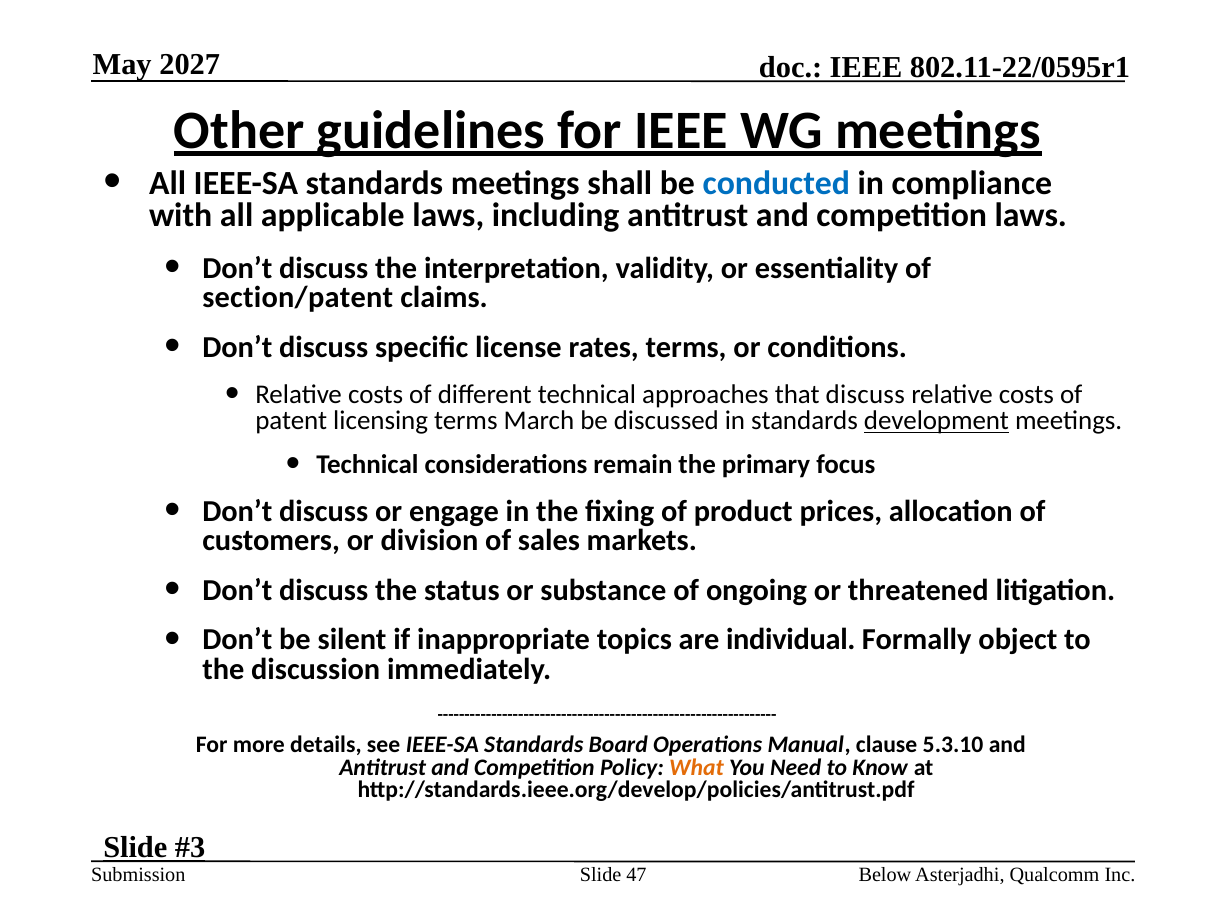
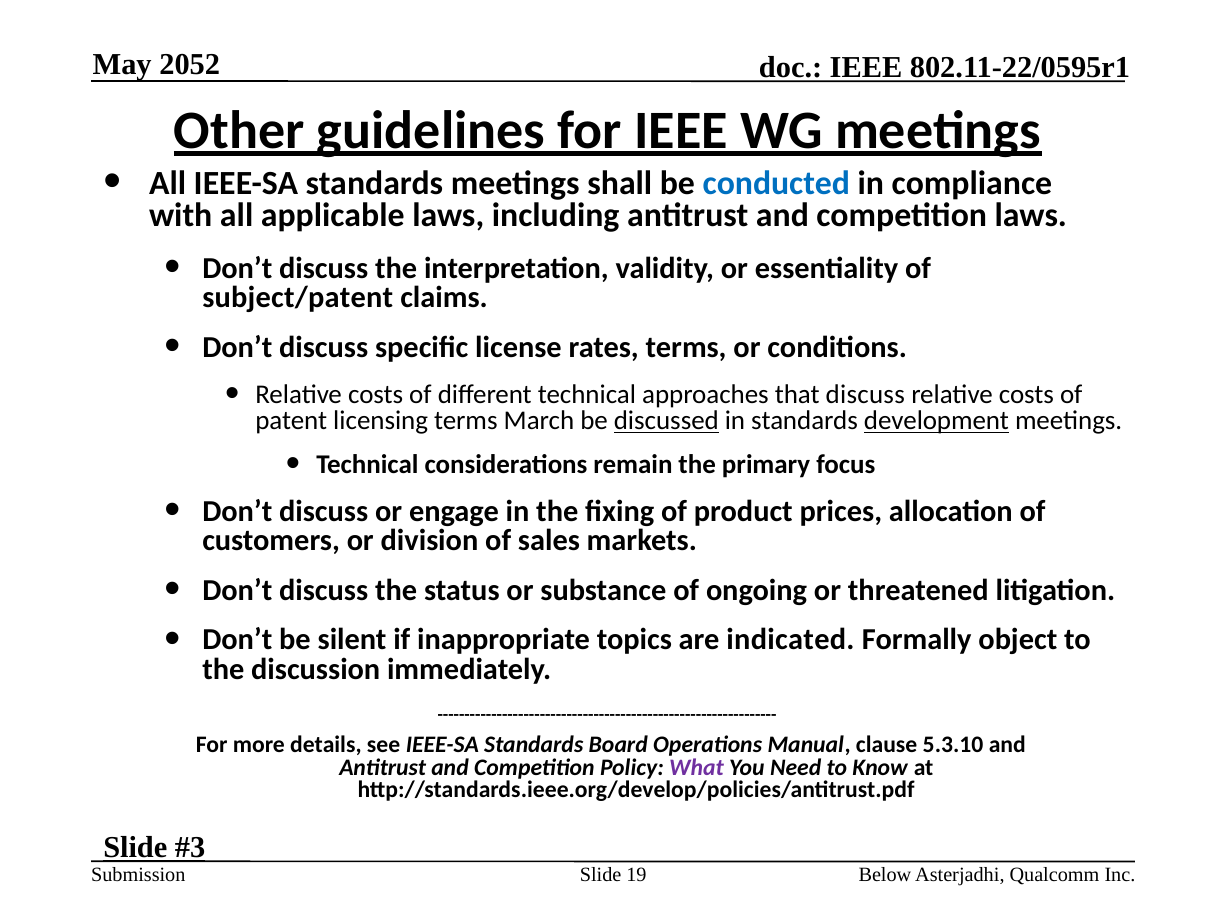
2027: 2027 -> 2052 (190, 64)
section/patent: section/patent -> subject/patent (298, 298)
discussed underline: none -> present (666, 421)
individual: individual -> indicated (791, 640)
What colour: orange -> purple (696, 767)
47: 47 -> 19 (636, 875)
